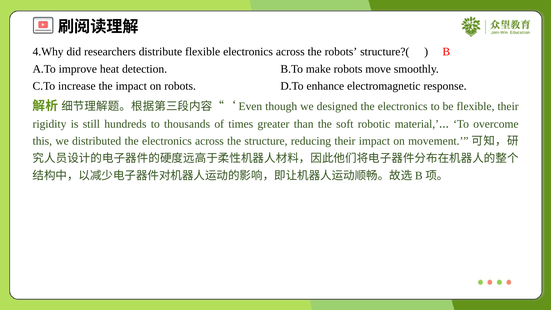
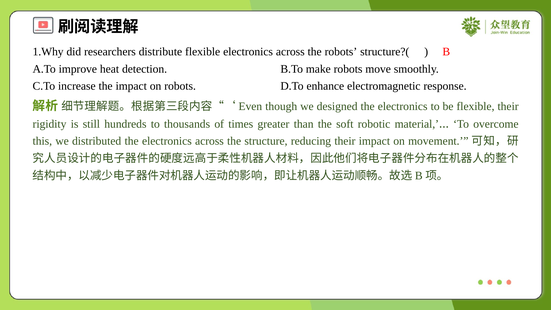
4.Why: 4.Why -> 1.Why (48, 52)
